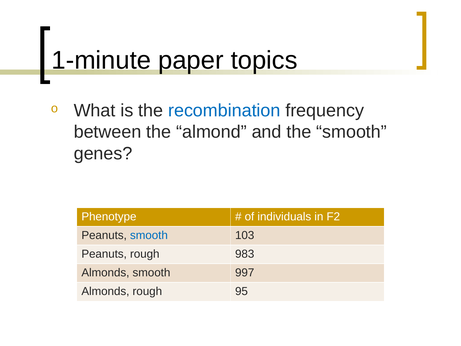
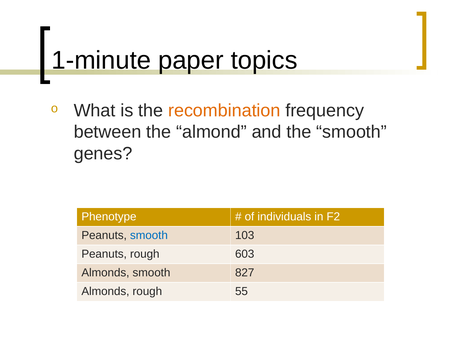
recombination colour: blue -> orange (224, 110)
983: 983 -> 603 (245, 254)
997: 997 -> 827 (245, 272)
95: 95 -> 55 (241, 291)
